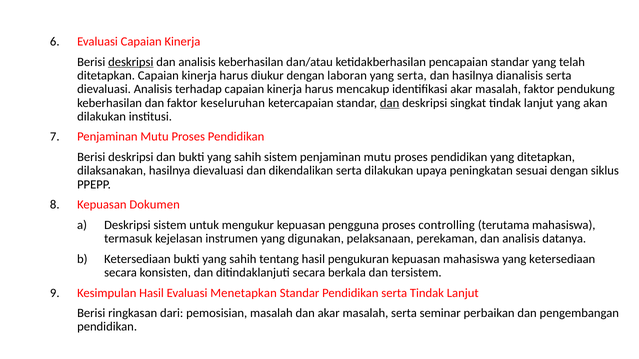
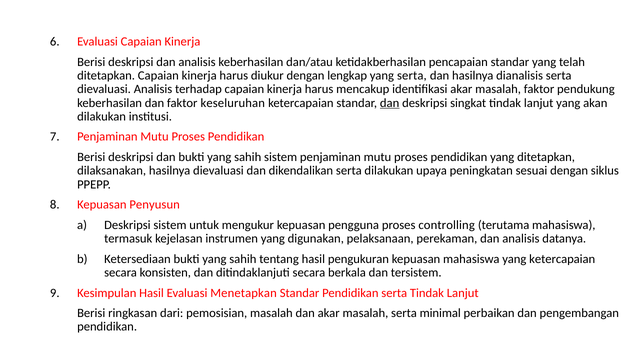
deskripsi underline: present -> none (131, 62)
laboran: laboran -> lengkap (347, 76)
Dokumen: Dokumen -> Penyusun (155, 205)
yang ketersediaan: ketersediaan -> ketercapaian (562, 259)
seminar: seminar -> minimal (440, 314)
